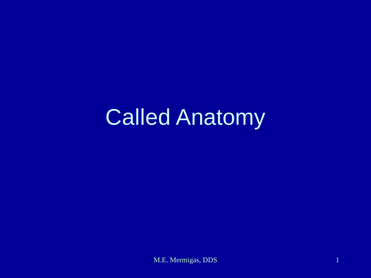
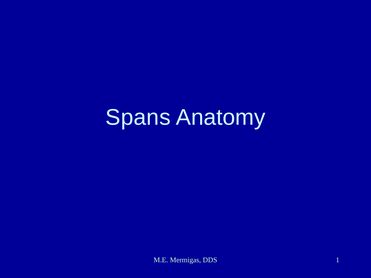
Called: Called -> Spans (138, 118)
